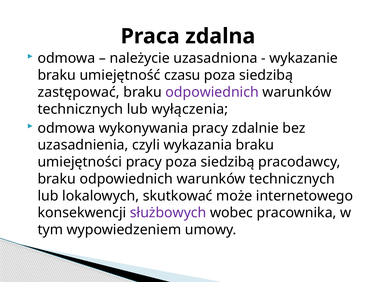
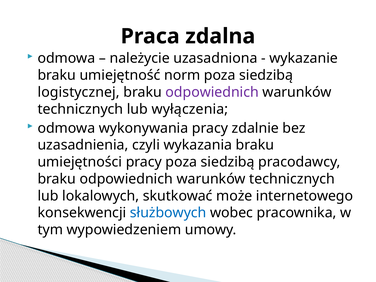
czasu: czasu -> norm (182, 75)
zastępować: zastępować -> logistycznej (79, 92)
służbowych colour: purple -> blue (168, 213)
